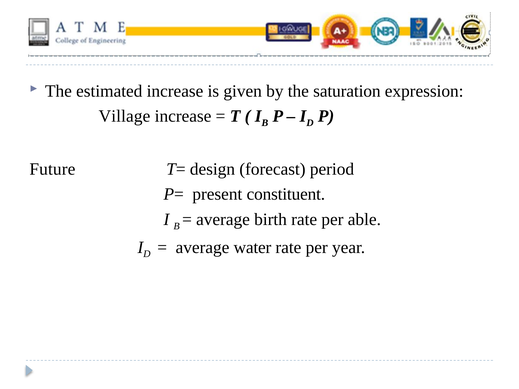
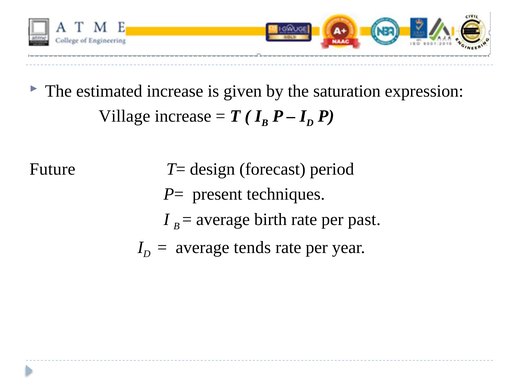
constituent: constituent -> techniques (286, 194)
able: able -> past (364, 220)
water: water -> tends (252, 247)
